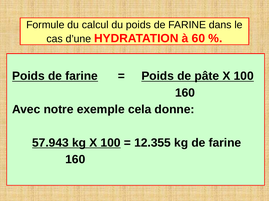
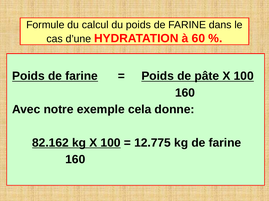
57.943: 57.943 -> 82.162 (50, 143)
12.355: 12.355 -> 12.775 (153, 143)
